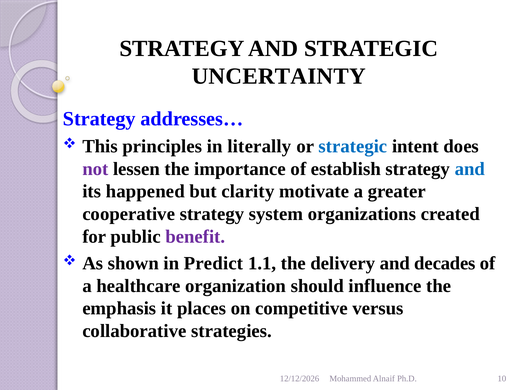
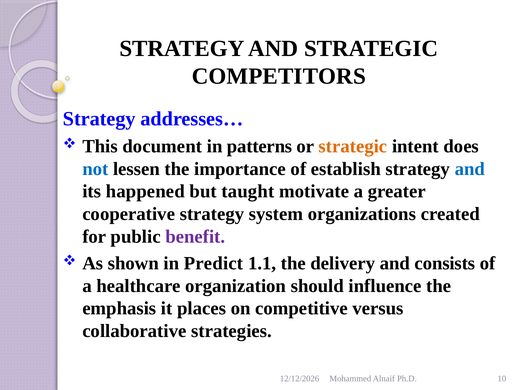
UNCERTAINTY: UNCERTAINTY -> COMPETITORS (279, 76)
principles: principles -> document (162, 146)
literally: literally -> patterns (260, 146)
strategic colour: blue -> orange (353, 146)
not colour: purple -> blue (95, 169)
clarity: clarity -> taught (248, 191)
decades: decades -> consists (445, 263)
